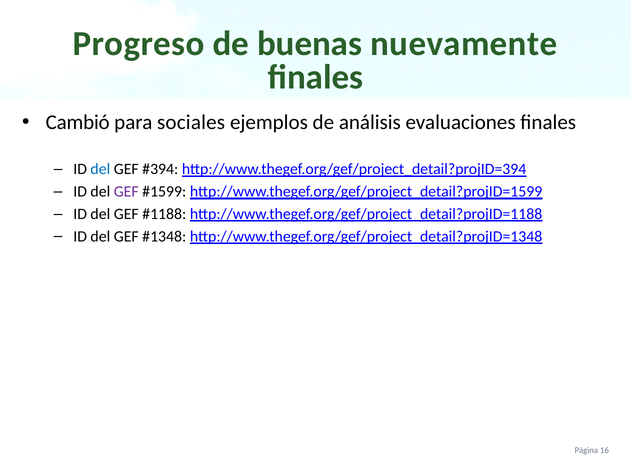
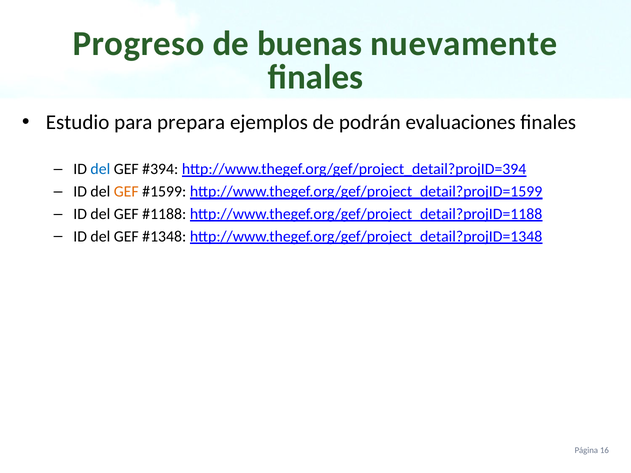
Cambió: Cambió -> Estudio (78, 122)
sociales: sociales -> prepara (191, 122)
análisis: análisis -> podrán (370, 122)
GEF colour: purple -> orange (126, 192)
